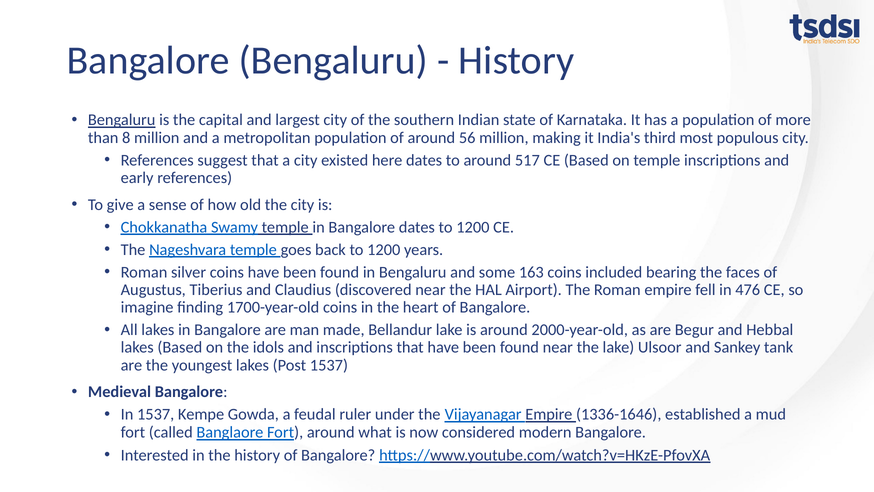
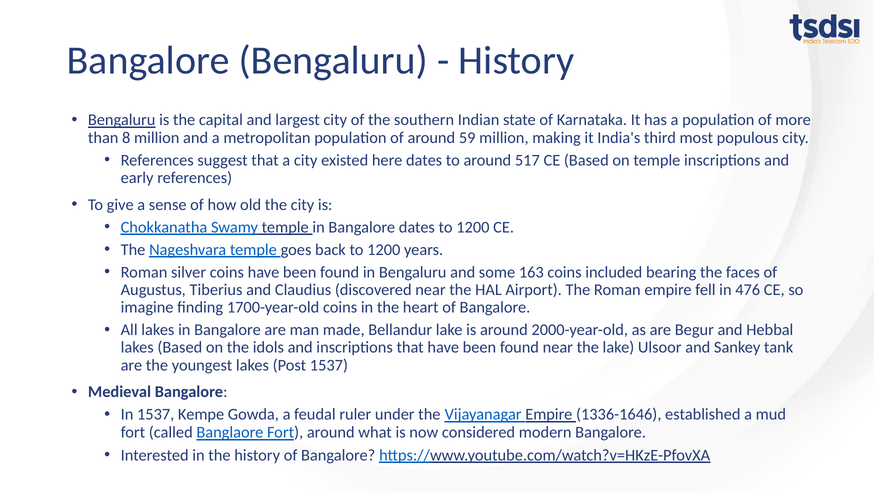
56: 56 -> 59 (467, 138)
